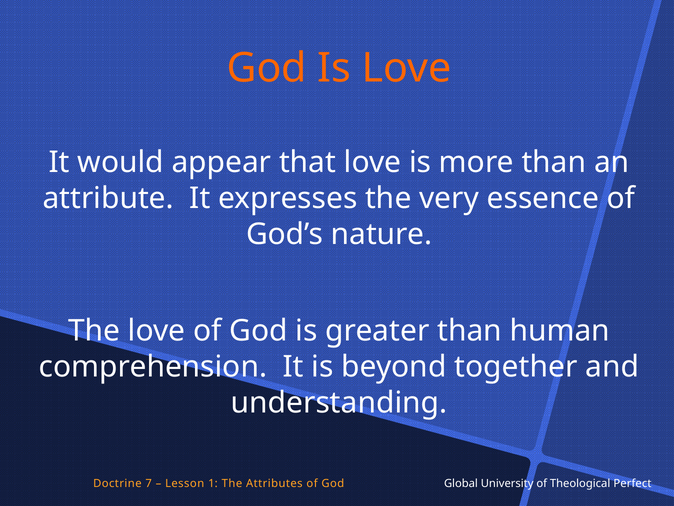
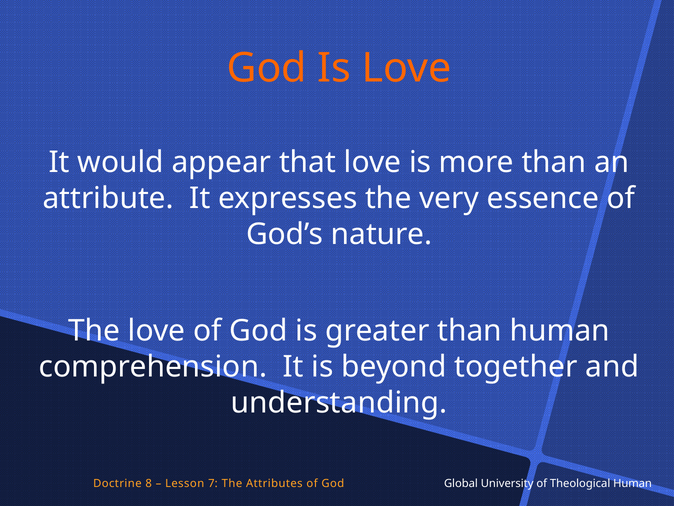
7: 7 -> 8 (149, 483)
1: 1 -> 7 (213, 483)
Theological Perfect: Perfect -> Human (633, 483)
